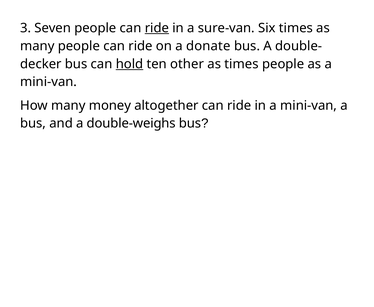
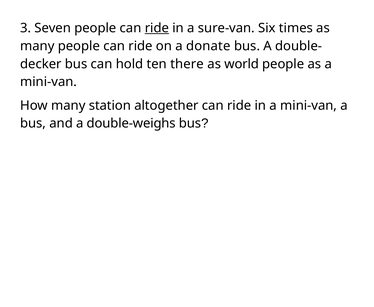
hold underline: present -> none (129, 64)
other: other -> there (187, 64)
as times: times -> world (242, 64)
money: money -> station (110, 105)
